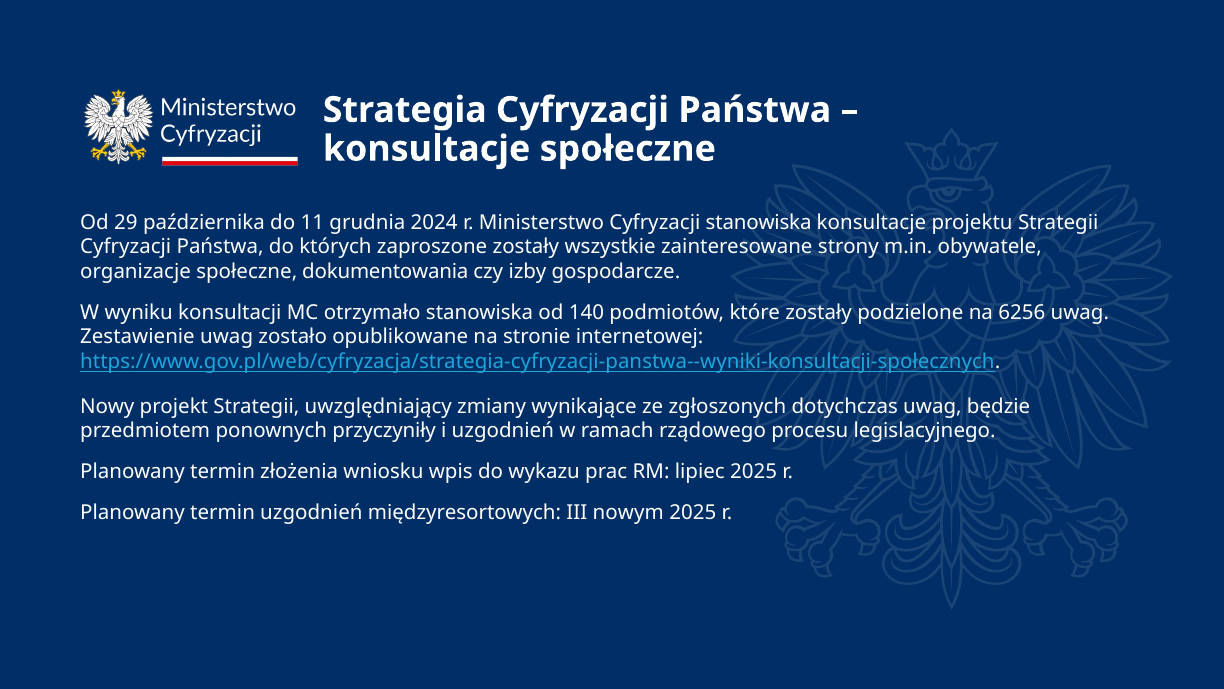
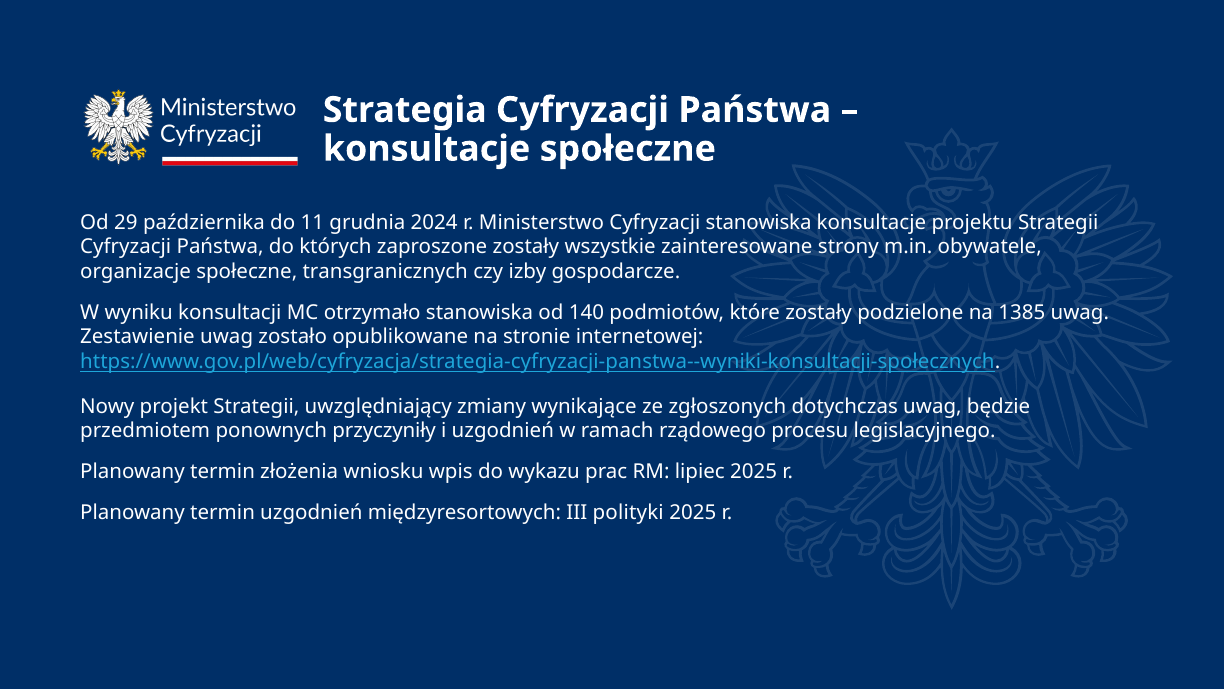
dokumentowania: dokumentowania -> transgranicznych (385, 271)
6256: 6256 -> 1385 (1022, 312)
nowym: nowym -> polityki (628, 513)
